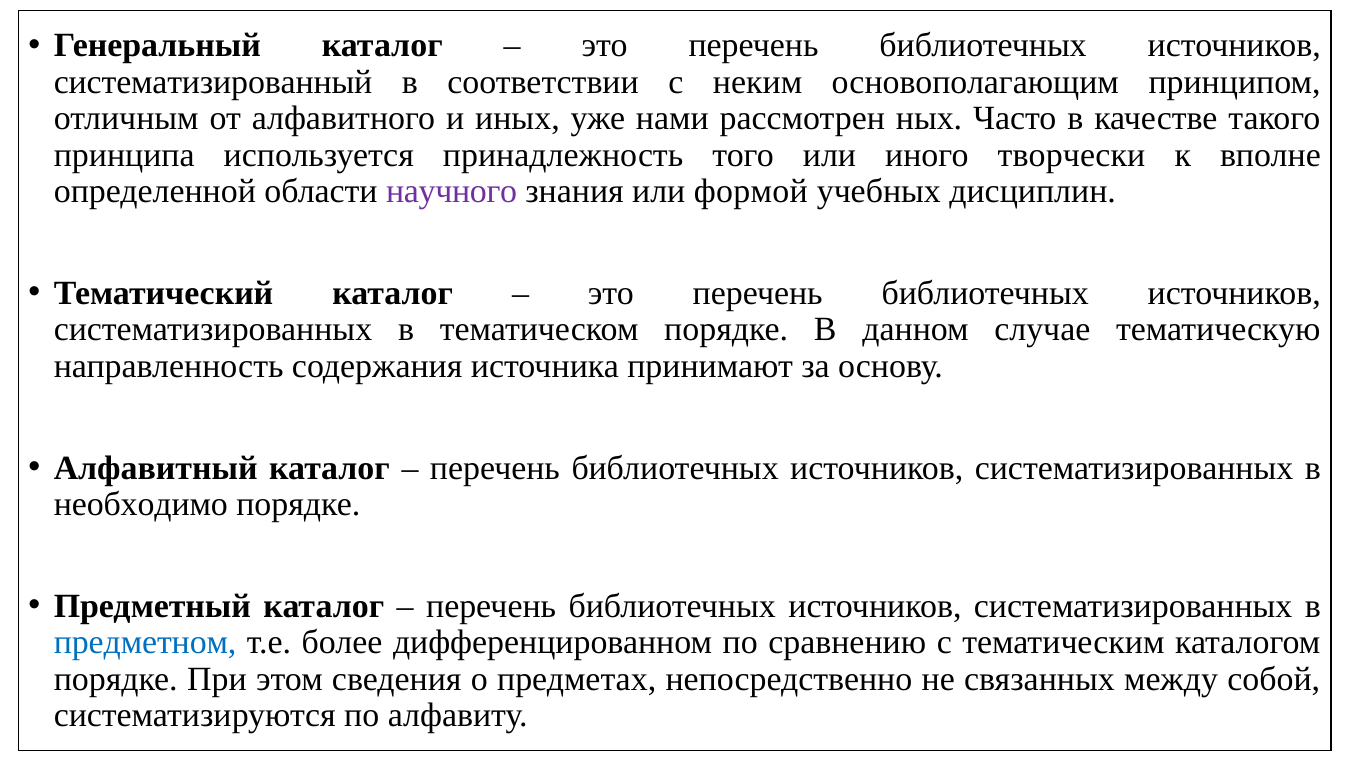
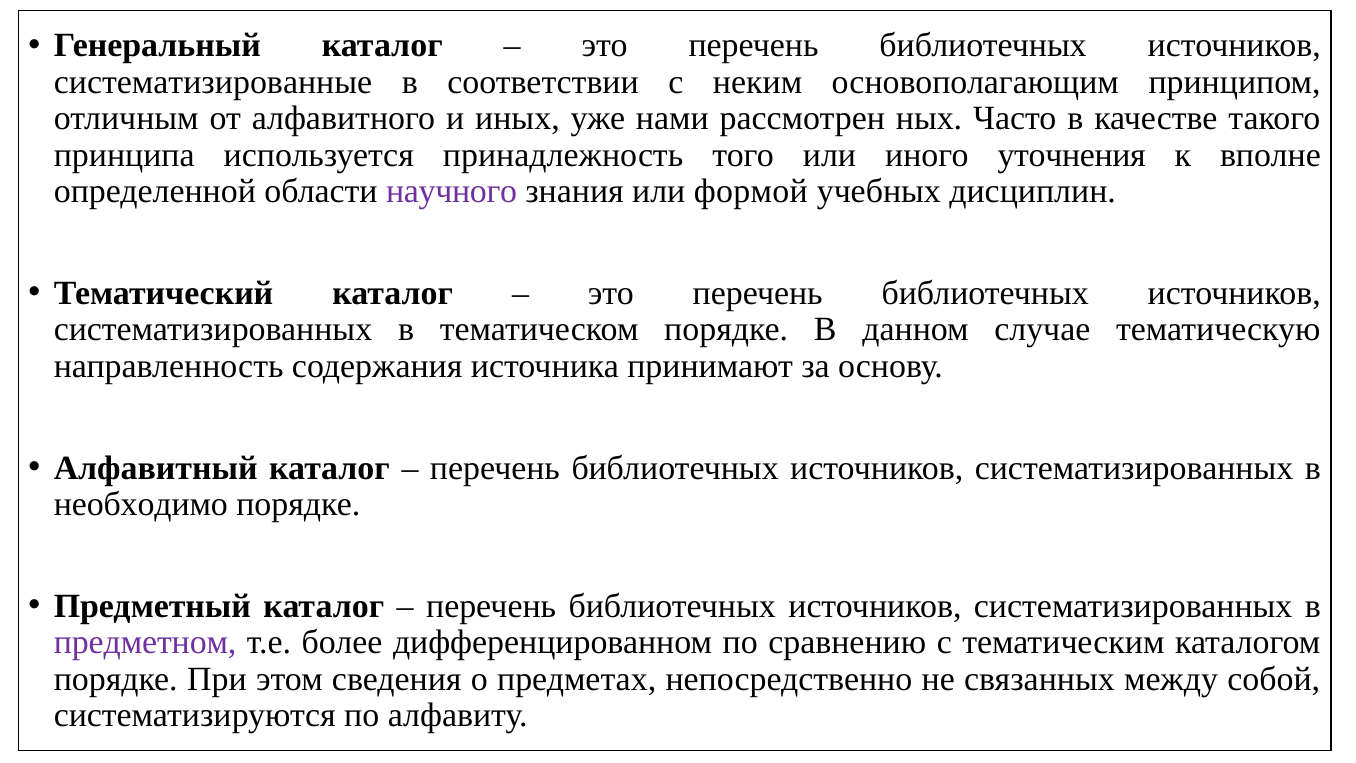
систематизированный: систематизированный -> систематизированные (213, 82)
творчески: творчески -> уточнения (1072, 155)
предметном colour: blue -> purple (145, 642)
